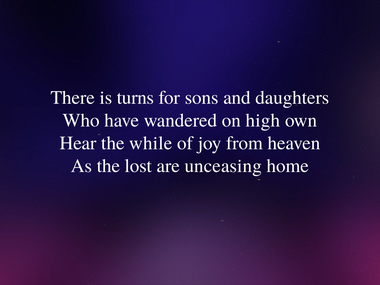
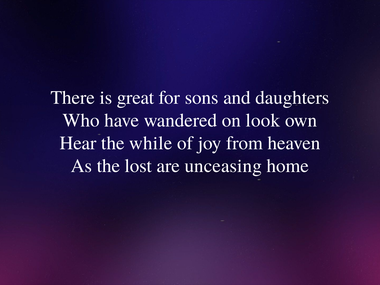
turns: turns -> great (136, 97)
high: high -> look (263, 120)
